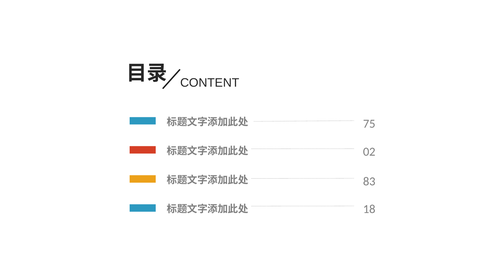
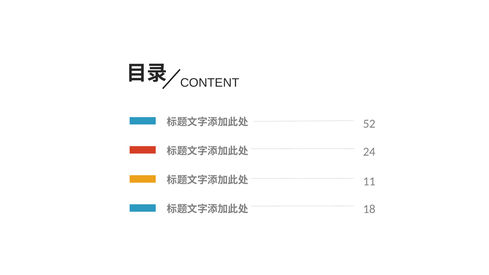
75: 75 -> 52 (369, 124)
02: 02 -> 24 (369, 152)
83: 83 -> 11 (369, 182)
